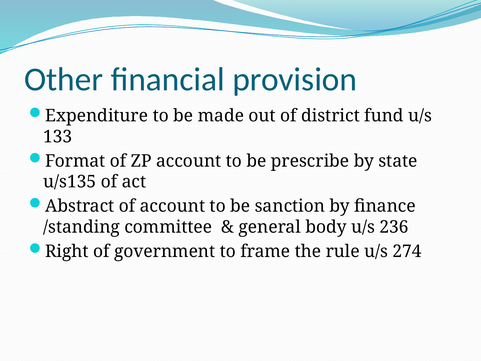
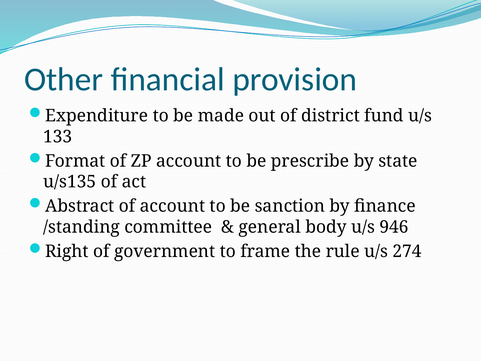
236: 236 -> 946 (394, 227)
